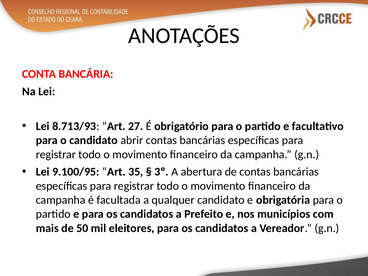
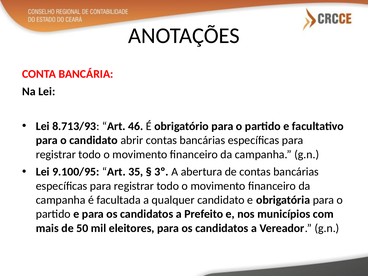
27: 27 -> 46 (136, 126)
